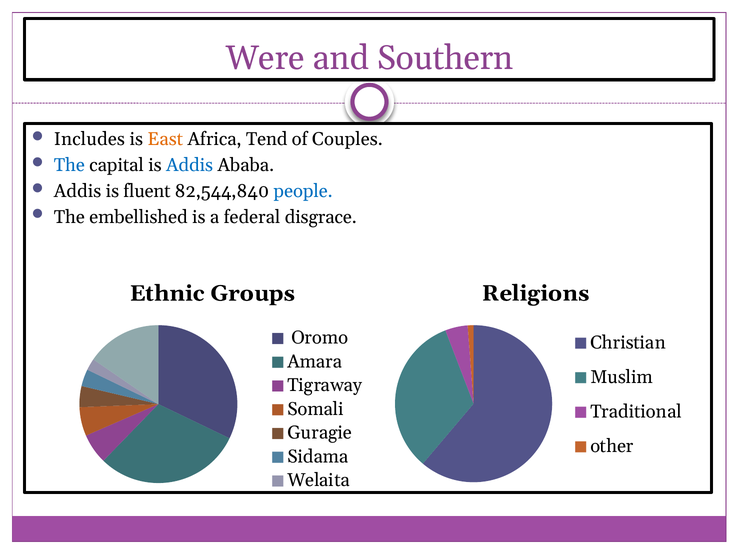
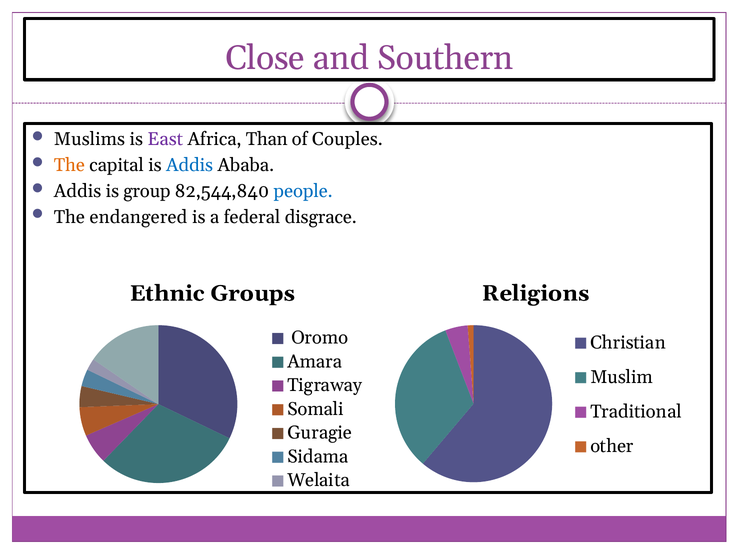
Were: Were -> Close (265, 58)
Includes: Includes -> Muslims (89, 139)
East colour: orange -> purple (165, 139)
Tend: Tend -> Than (267, 139)
The colour: blue -> orange (69, 165)
fluent: fluent -> group (147, 191)
embellished: embellished -> endangered (138, 217)
